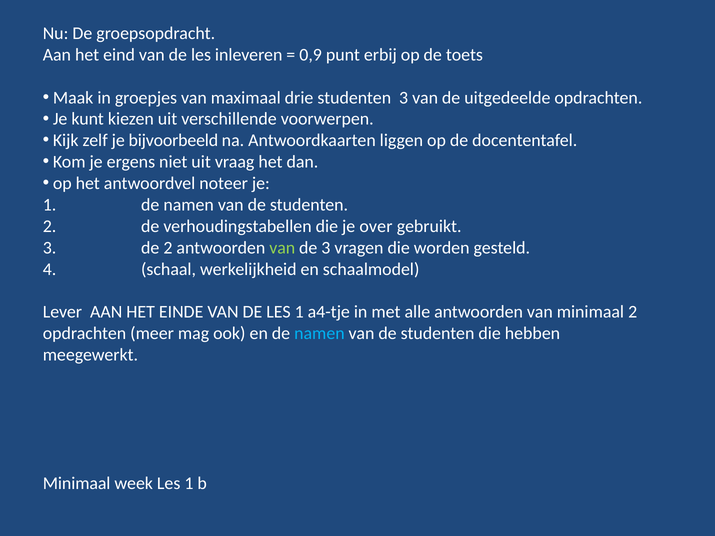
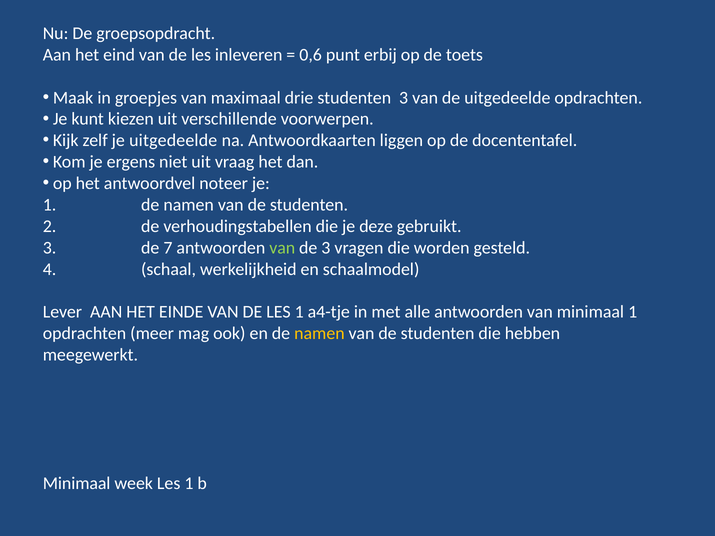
0,9: 0,9 -> 0,6 (311, 55)
je bijvoorbeeld: bijvoorbeeld -> uitgedeelde (173, 141)
over: over -> deze (376, 226)
de 2: 2 -> 7 (168, 248)
minimaal 2: 2 -> 1 (633, 312)
namen colour: light blue -> yellow (319, 334)
